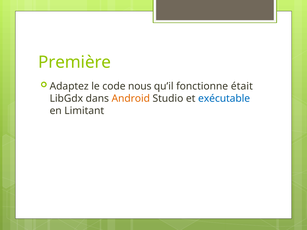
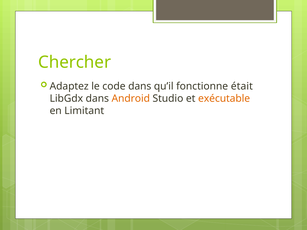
Première: Première -> Chercher (75, 62)
code nous: nous -> dans (140, 86)
exécutable colour: blue -> orange (224, 99)
